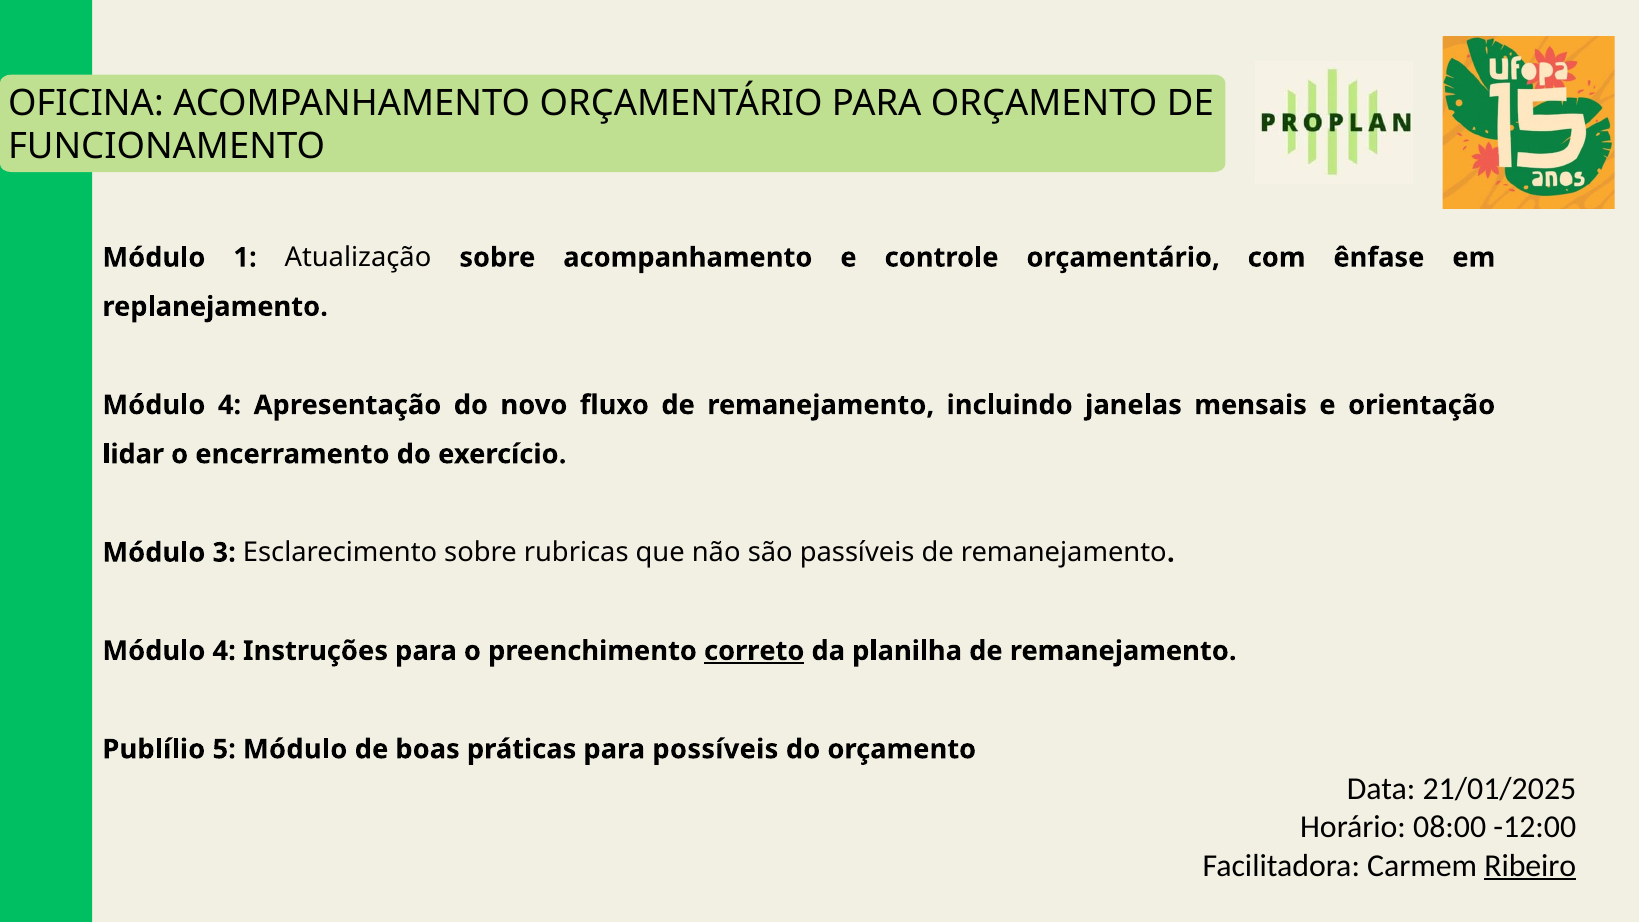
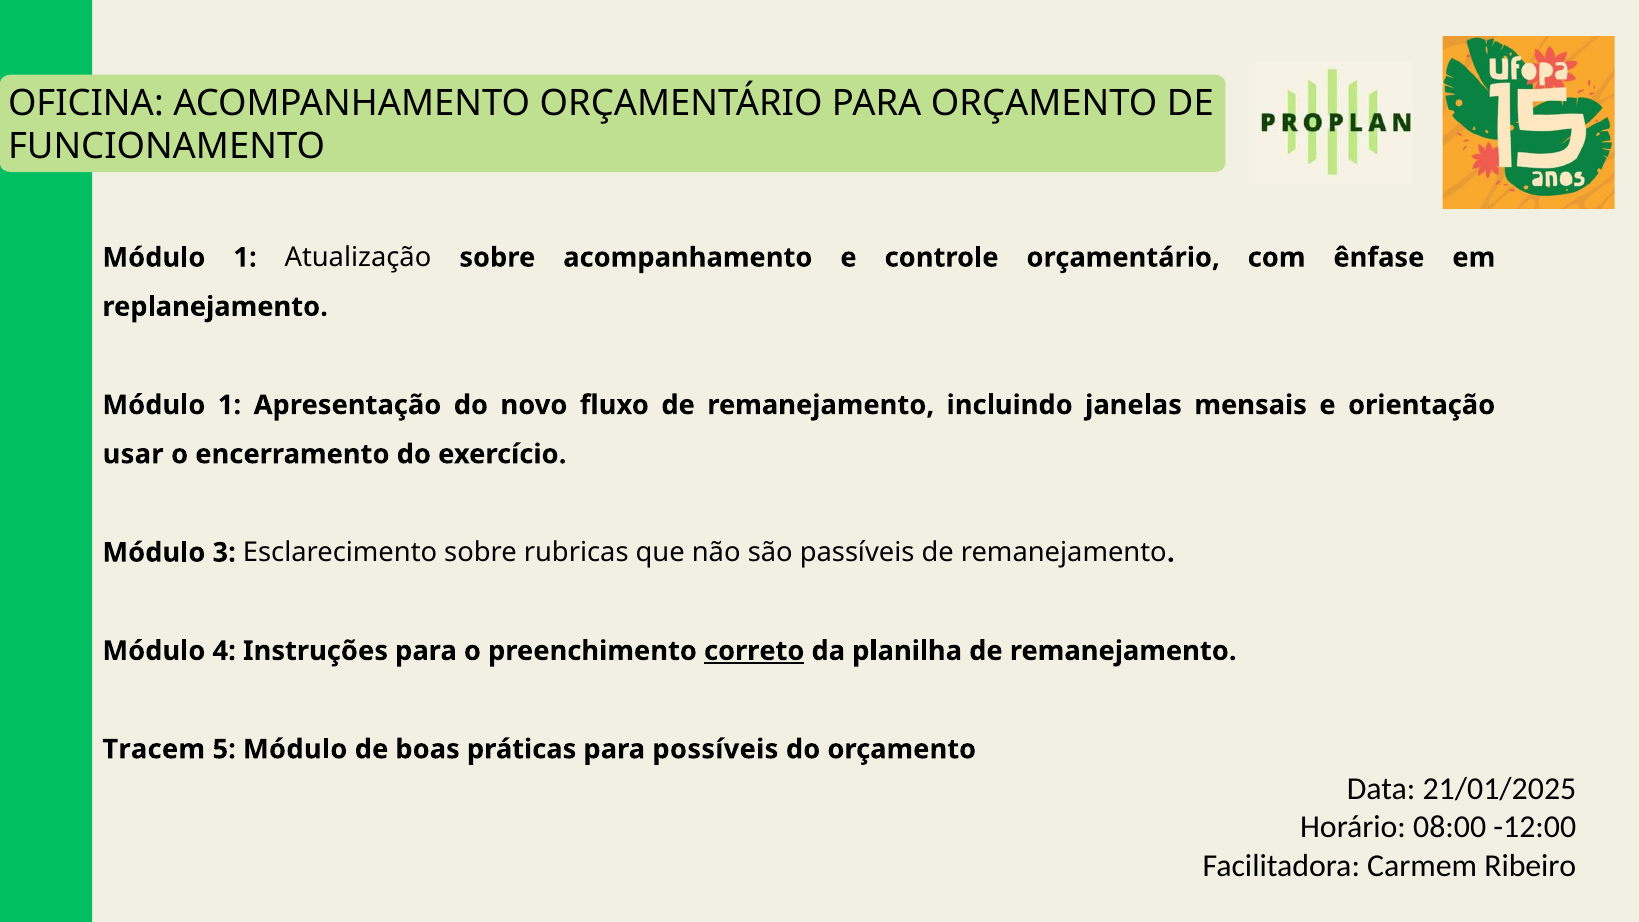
4: 4 -> 1 (230, 405)
lidar: lidar -> usar (133, 454)
Publílio: Publílio -> Tracem (154, 749)
Ribeiro underline: present -> none (1530, 866)
